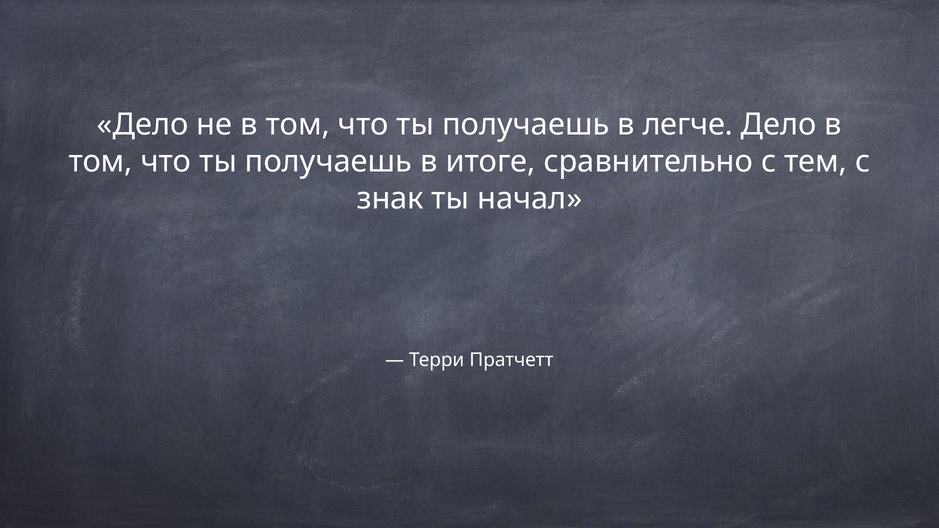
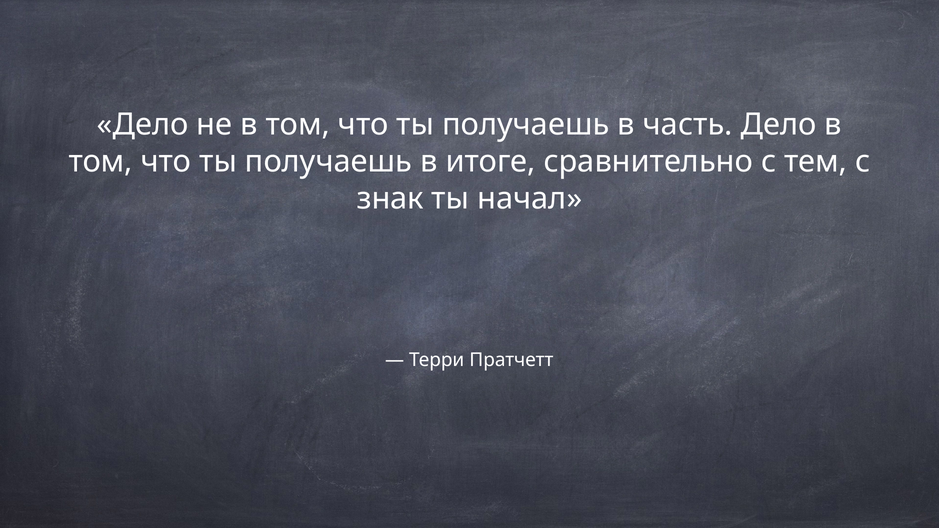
легче: легче -> часть (688, 125)
